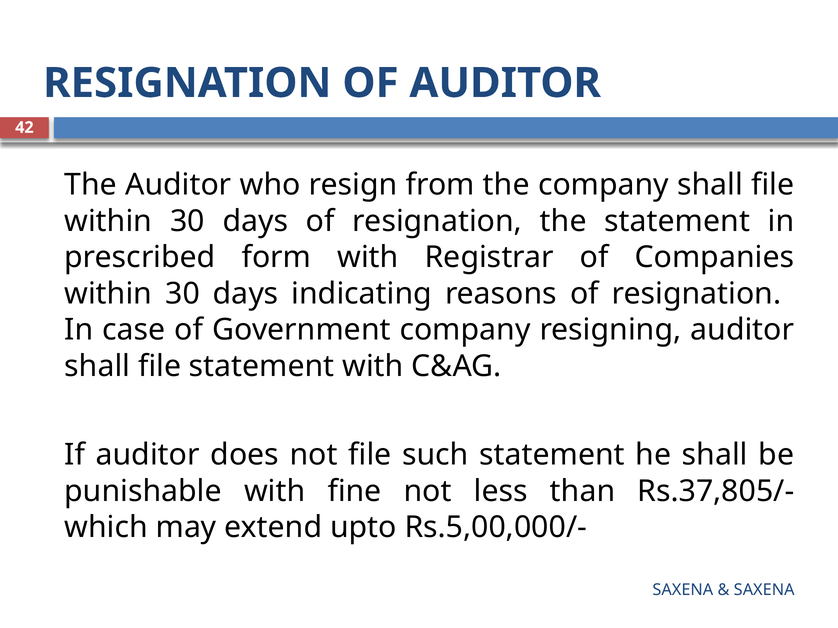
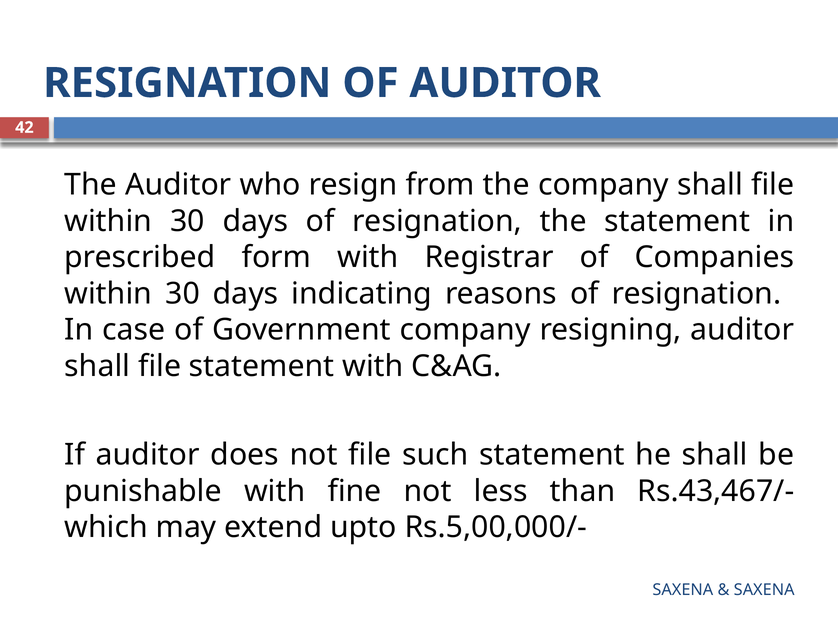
Rs.37,805/-: Rs.37,805/- -> Rs.43,467/- (716, 492)
